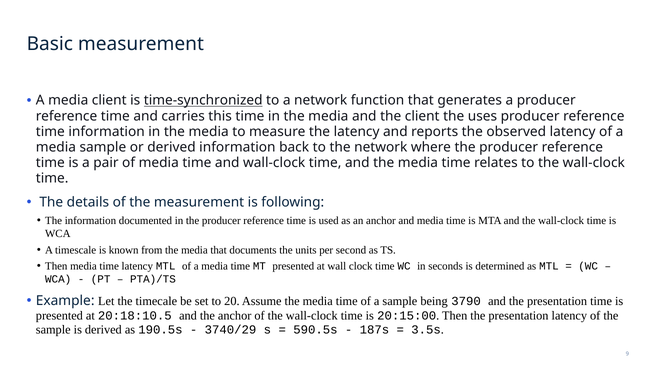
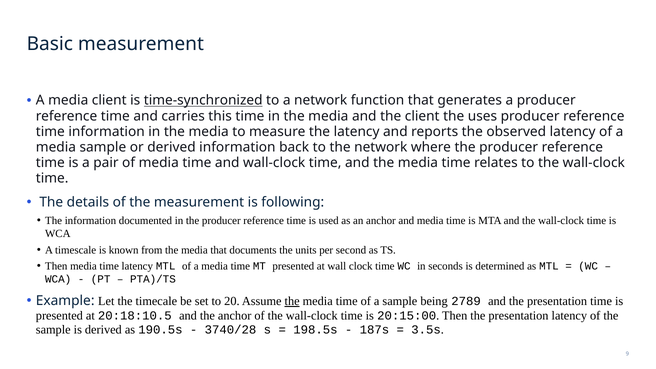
the underline: none -> present (292, 301)
3790: 3790 -> 2789 (466, 301)
3740/29: 3740/29 -> 3740/28 (231, 330)
590.5s: 590.5s -> 198.5s (315, 330)
